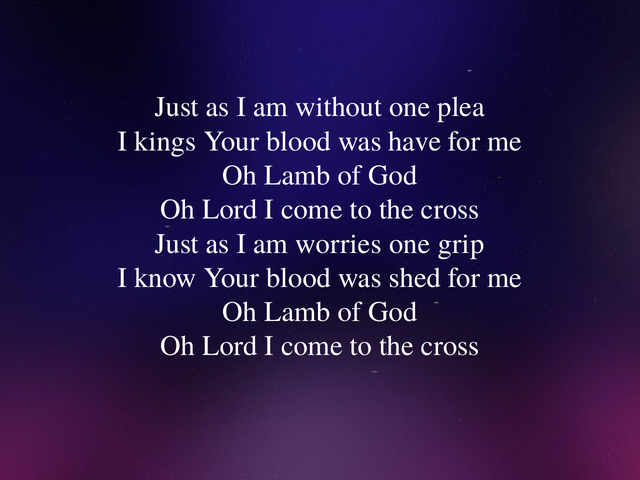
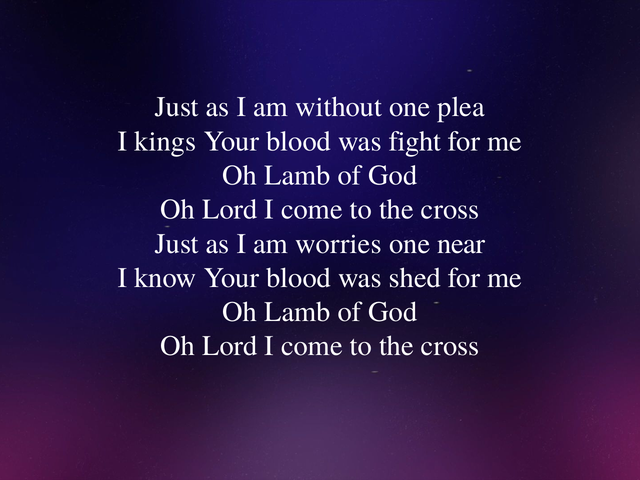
have: have -> fight (415, 141)
grip: grip -> near (461, 244)
